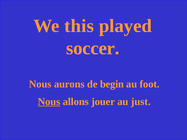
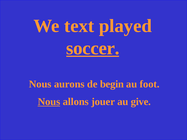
this: this -> text (79, 26)
soccer underline: none -> present (93, 48)
just: just -> give (141, 102)
